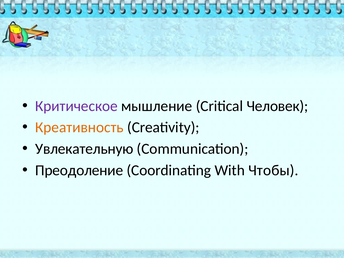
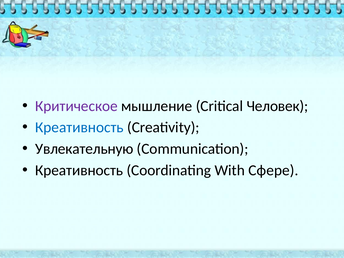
Креативность colour: orange -> blue (79, 127)
Преодоление: Преодоление -> Креативность (79, 170)
Чтобы: Чтобы -> Сфере (273, 170)
